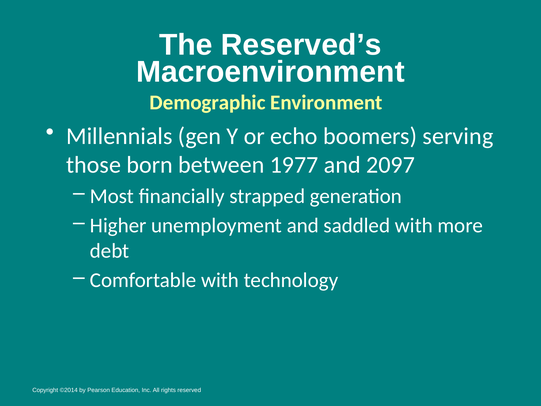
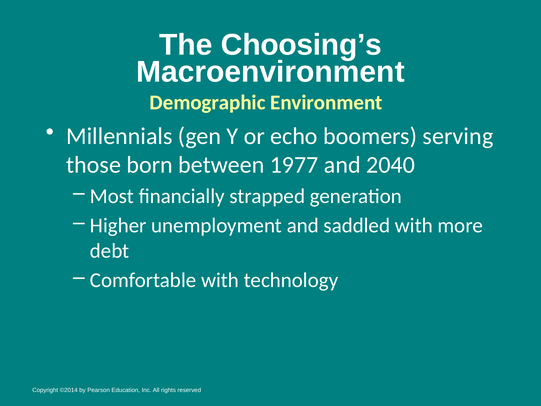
Reserved’s: Reserved’s -> Choosing’s (301, 45)
2097: 2097 -> 2040 (391, 165)
